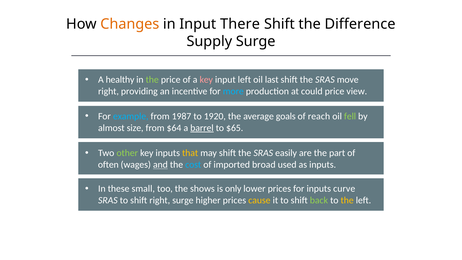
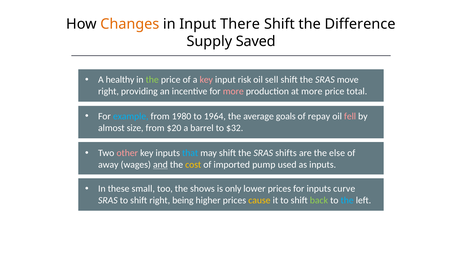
Supply Surge: Surge -> Saved (256, 42)
input left: left -> risk (245, 80)
last: last -> sell (272, 80)
more colour: light blue -> pink (233, 91)
at could: could -> more (312, 91)
view: view -> total (357, 91)
1987: 1987 -> 1980 (182, 116)
1920: 1920 -> 1964 (215, 116)
reach: reach -> repay (319, 116)
fell colour: light green -> pink (350, 116)
$64: $64 -> $20 (174, 128)
barrel underline: present -> none (202, 128)
$65: $65 -> $32 (235, 128)
other colour: light green -> pink (127, 153)
that colour: yellow -> light blue (190, 153)
easily: easily -> shifts (286, 153)
part: part -> else (337, 153)
often: often -> away (108, 165)
cost colour: light blue -> yellow (193, 165)
broad: broad -> pump (264, 165)
right surge: surge -> being (183, 200)
the colour: yellow -> light blue (347, 200)
